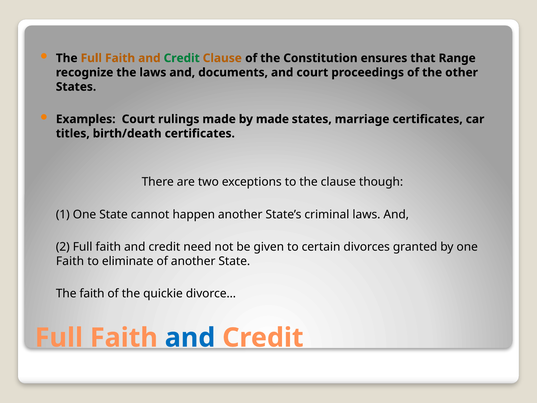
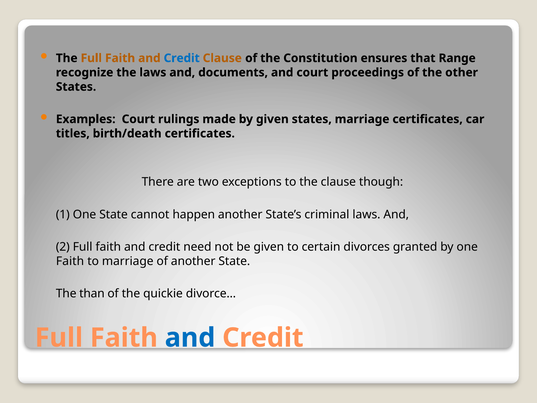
Credit colour: green -> blue (182, 58)
by made: made -> given (272, 119)
to eliminate: eliminate -> marriage (128, 261)
The faith: faith -> than (92, 293)
